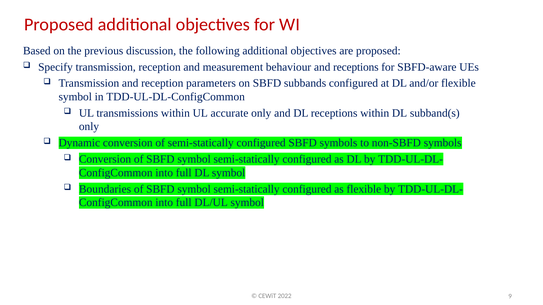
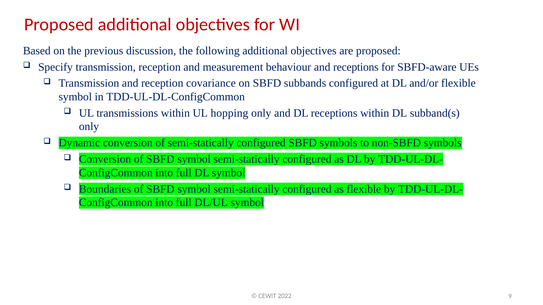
parameters: parameters -> covariance (211, 83)
accurate: accurate -> hopping (229, 113)
